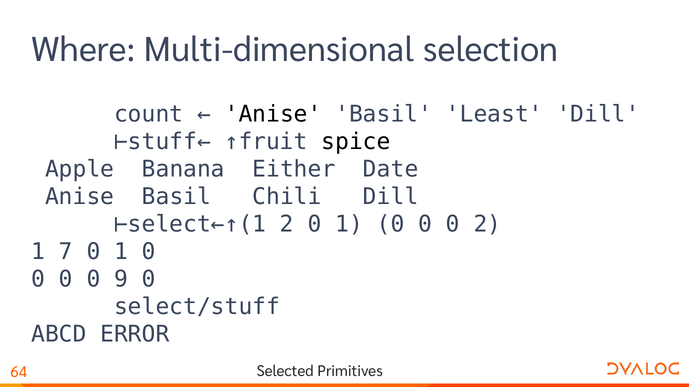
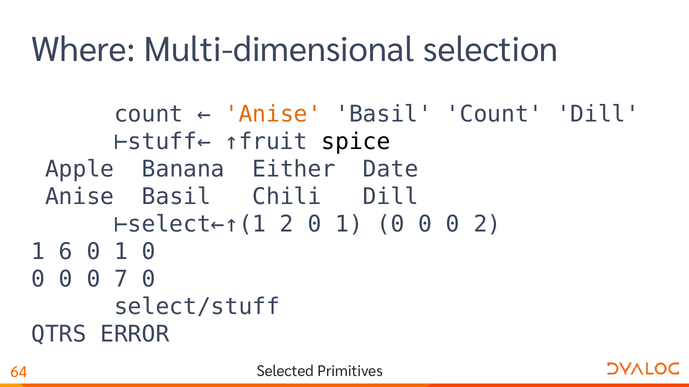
Anise colour: black -> orange (273, 114)
Basil Least: Least -> Count (494, 114)
7: 7 -> 6 (66, 252)
9: 9 -> 7 (121, 280)
ABCD: ABCD -> QTRS (59, 335)
